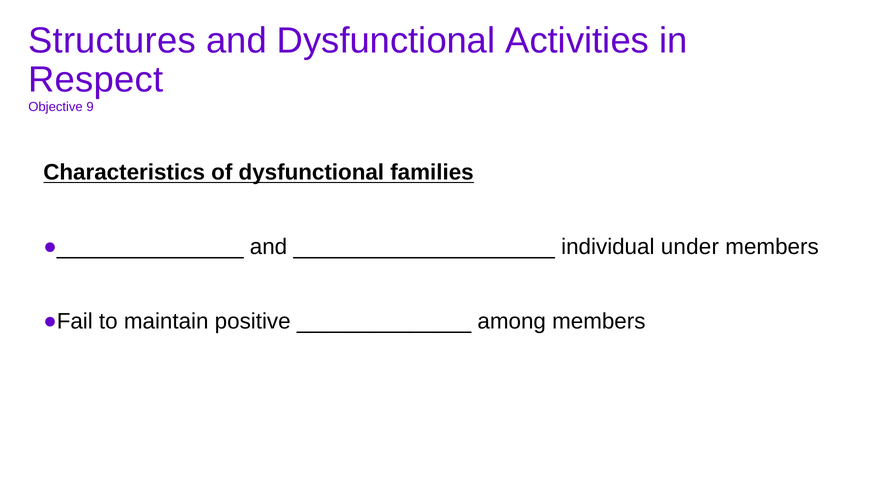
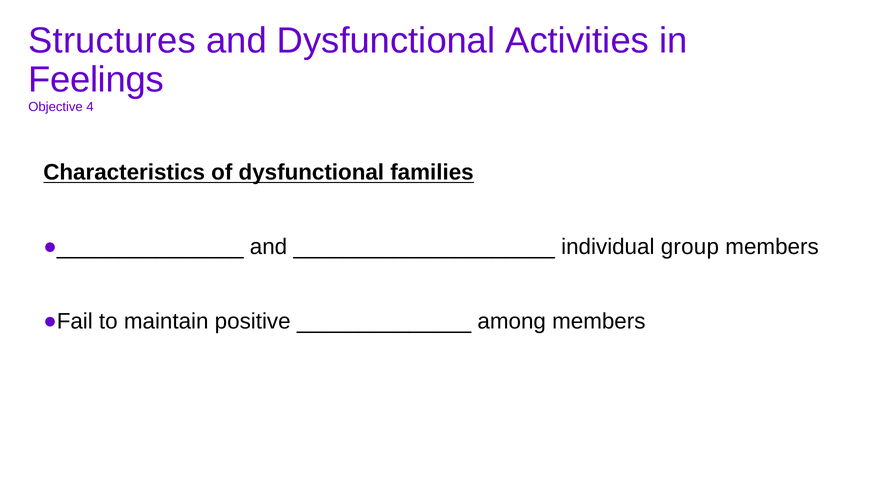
Respect: Respect -> Feelings (96, 80)
9: 9 -> 4 (90, 107)
under: under -> group (690, 247)
